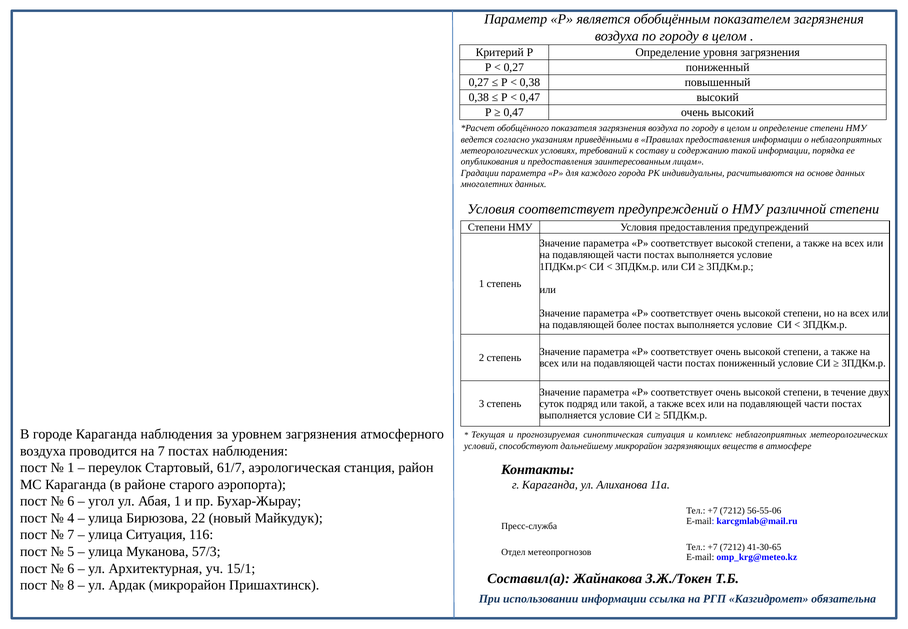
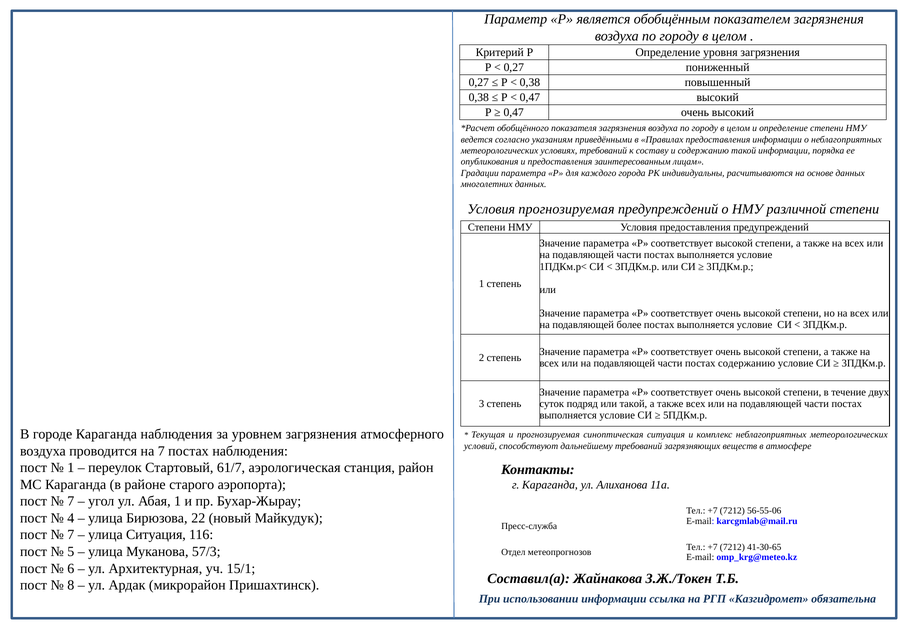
Условия соответствует: соответствует -> прогнозируемая (566, 209)
постах пониженный: пониженный -> содержанию (747, 363)
дальнейшему микрорайон: микрорайон -> требований (639, 446)
6: 6 -> 7 (71, 501)
